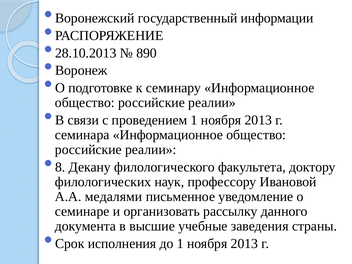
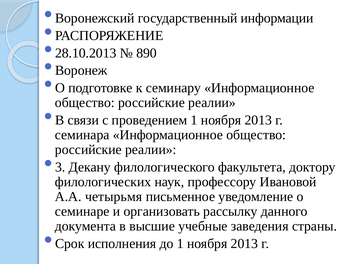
8: 8 -> 3 (60, 167)
медалями: медалями -> четырьмя (114, 197)
